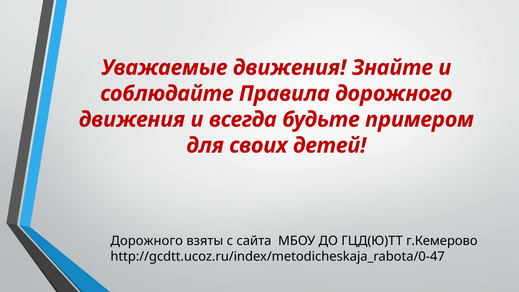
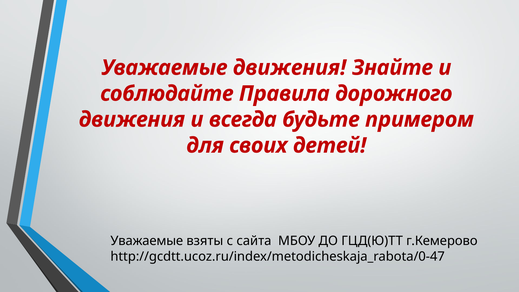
Дорожного: Дорожного -> Уважаемые (147, 241)
